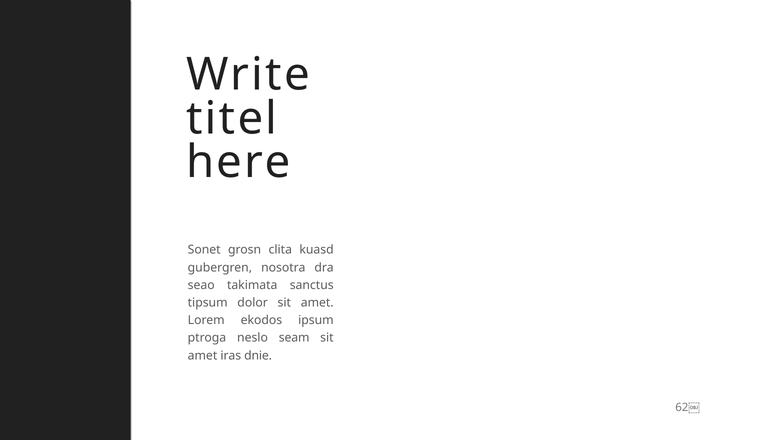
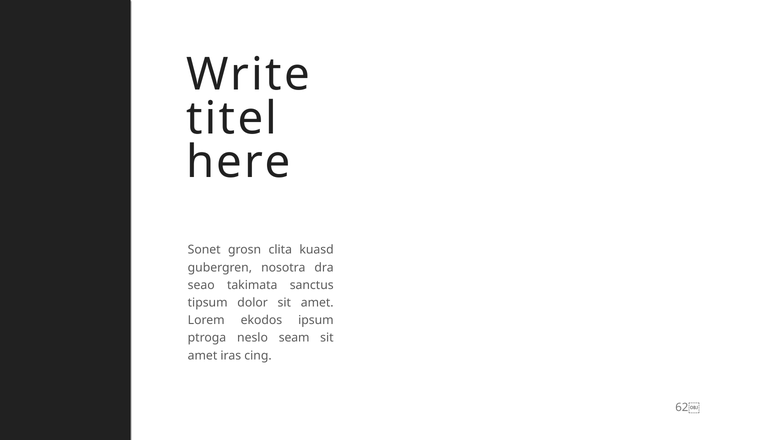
dnie: dnie -> cing (258, 355)
